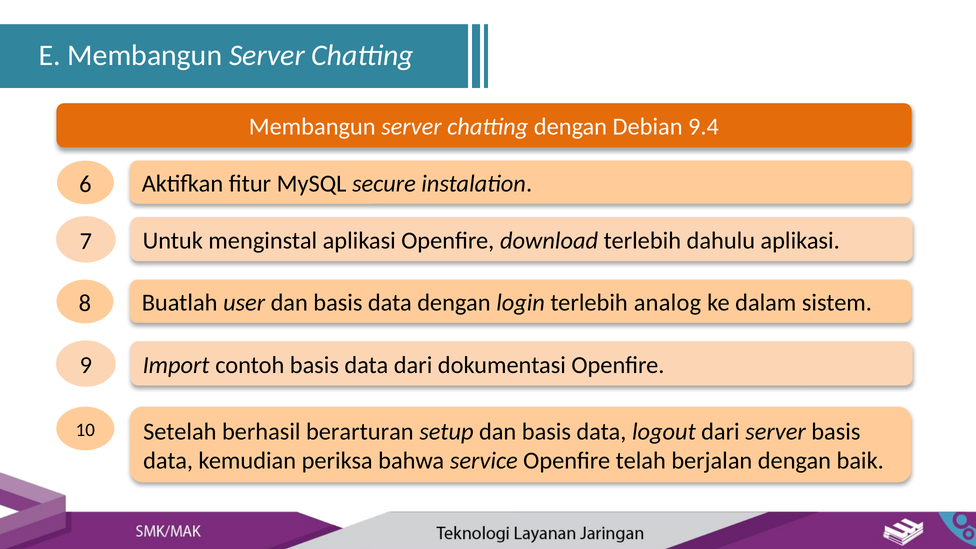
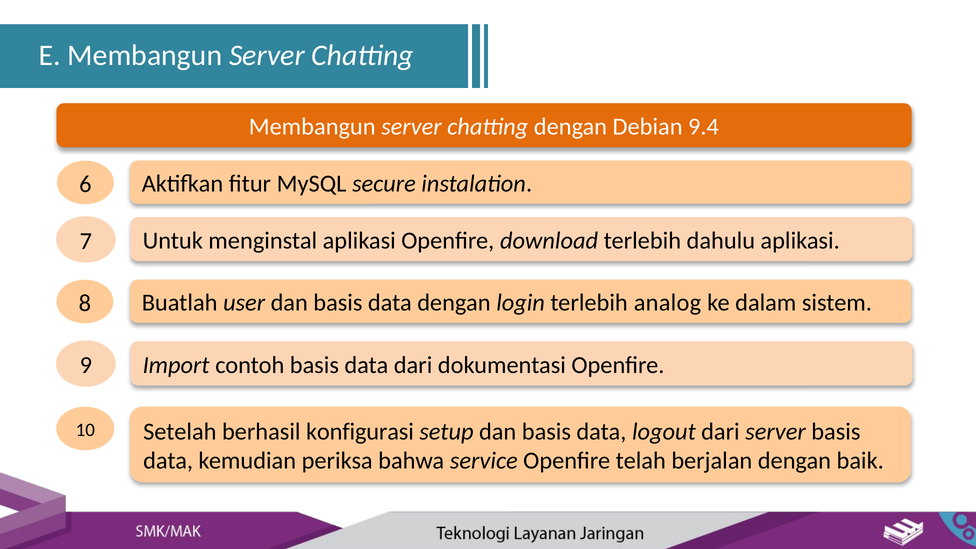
berarturan: berarturan -> konfigurasi (360, 432)
